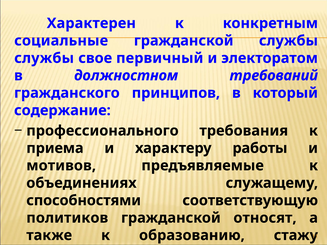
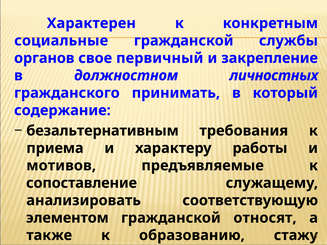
службы: службы -> органов (44, 58)
электоратом: электоратом -> закрепление (270, 58)
требований: требований -> личностных (274, 76)
принципов: принципов -> принимать (176, 93)
профессионального: профессионального -> безальтернативным (103, 131)
объединениях: объединениях -> сопоставление (82, 183)
способностями: способностями -> анализировать (84, 201)
политиков: политиков -> элементом (67, 218)
